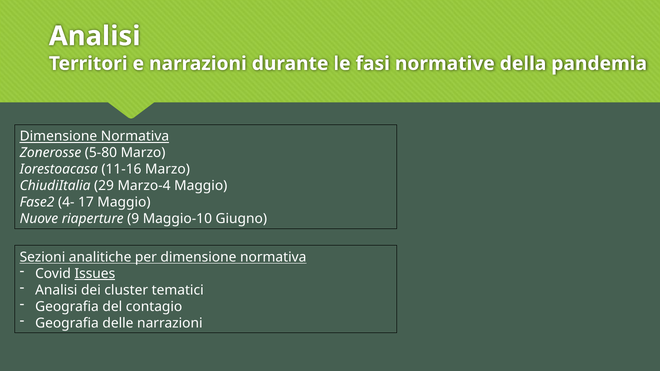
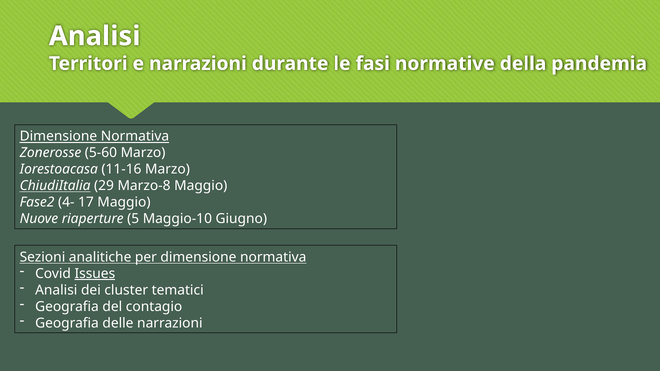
5-80: 5-80 -> 5-60 (101, 153)
ChiudiItalia underline: none -> present (55, 186)
Marzo-4: Marzo-4 -> Marzo-8 (144, 186)
9: 9 -> 5 (133, 219)
